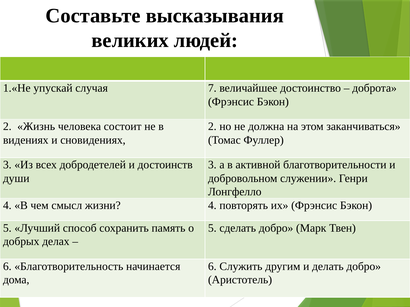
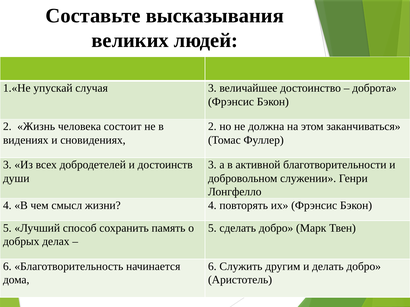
случая 7: 7 -> 3 (212, 88)
